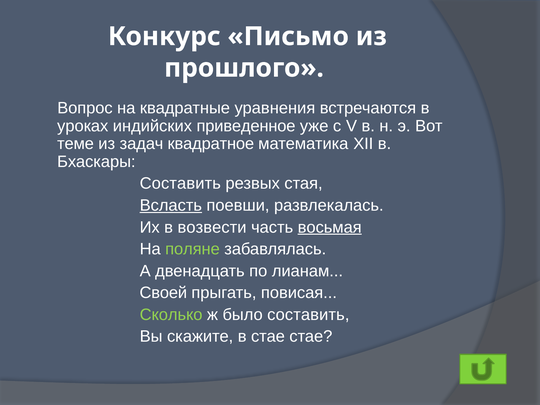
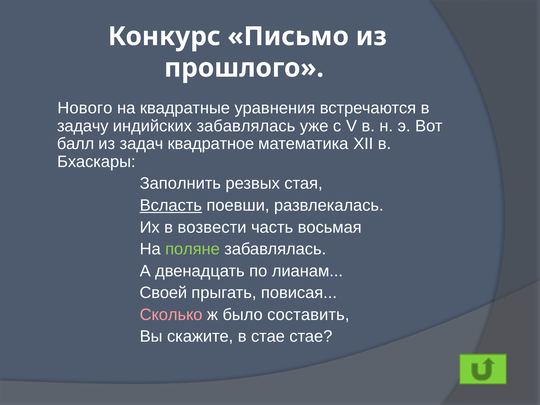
Вопрос: Вопрос -> Нового (85, 108)
уроках: уроках -> задачу (83, 126)
индийских приведенное: приведенное -> забавлялась (246, 126)
теме: теме -> балл (76, 144)
Составить: Составить -> Заполнить (180, 184)
восьмая underline: present -> none (330, 227)
Сколько colour: light green -> pink (171, 315)
